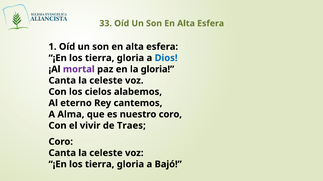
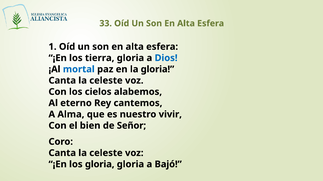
mortal colour: purple -> blue (79, 69)
nuestro coro: coro -> vivir (170, 115)
vivir: vivir -> bien (90, 126)
Traes: Traes -> Señor (131, 126)
tierra: tierra -> gloria (100, 165)
